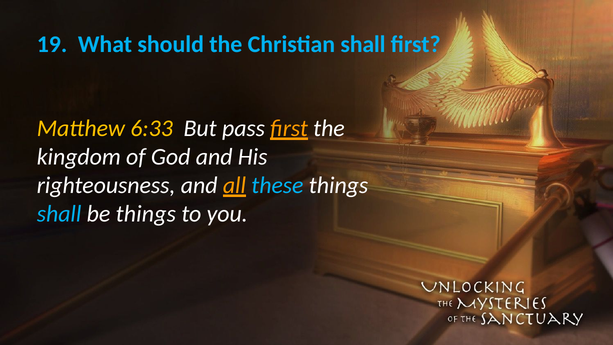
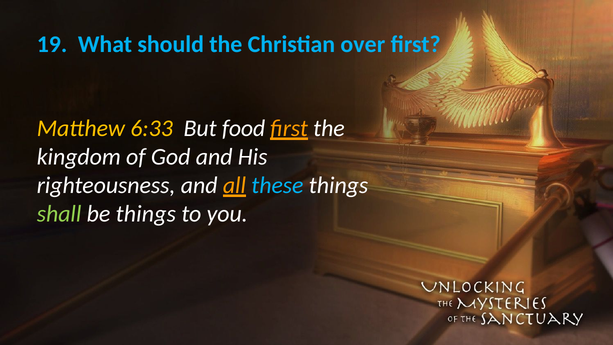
Christian shall: shall -> over (363, 44)
pass: pass -> food (244, 128)
shall colour: light blue -> light green (59, 214)
